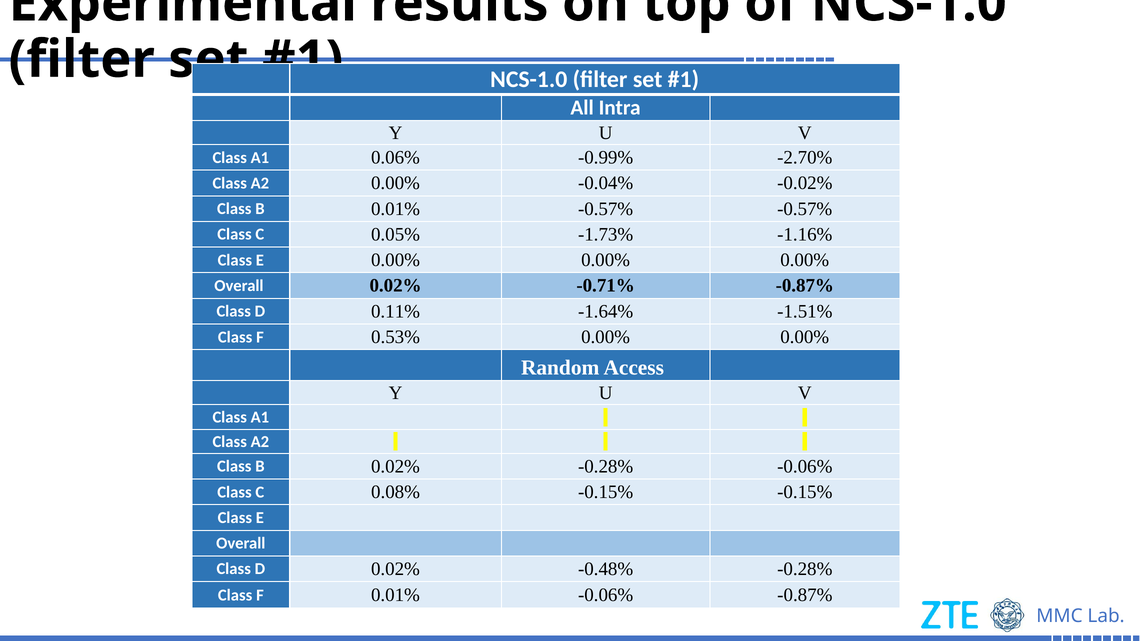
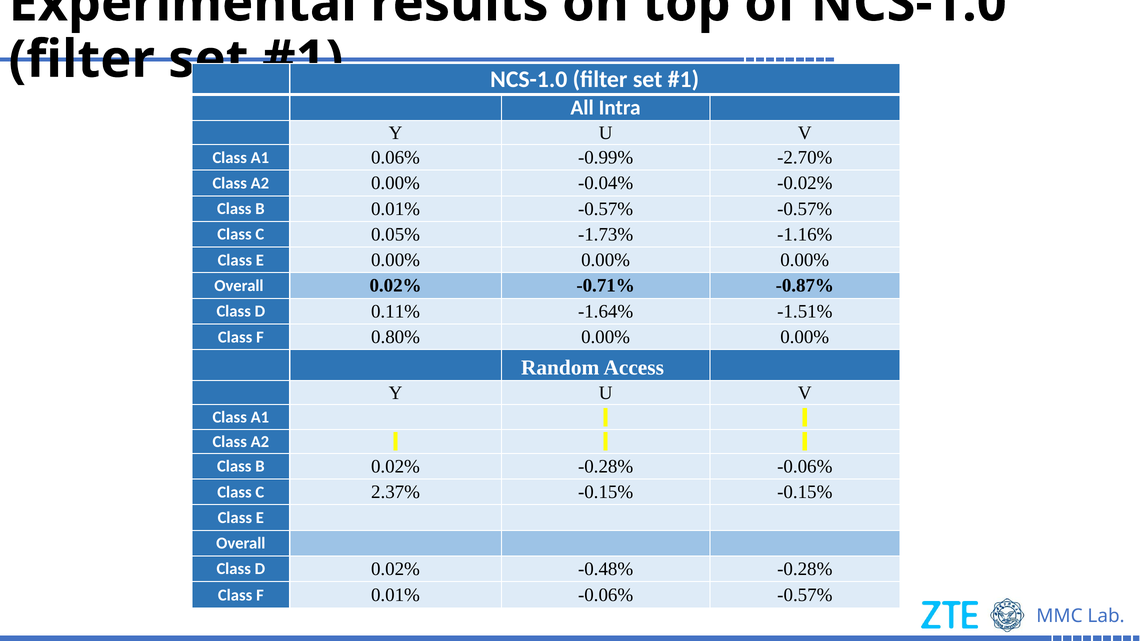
0.53%: 0.53% -> 0.80% (396, 337)
0.08%: 0.08% -> 2.37% (396, 492)
-0.06% -0.87%: -0.87% -> -0.57% (805, 595)
